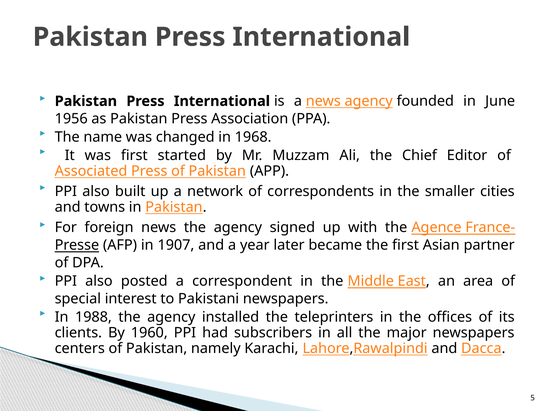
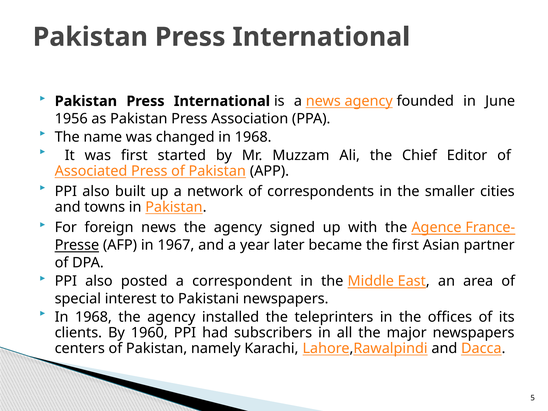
1907: 1907 -> 1967 (176, 245)
1988: 1988 -> 1968 (93, 317)
